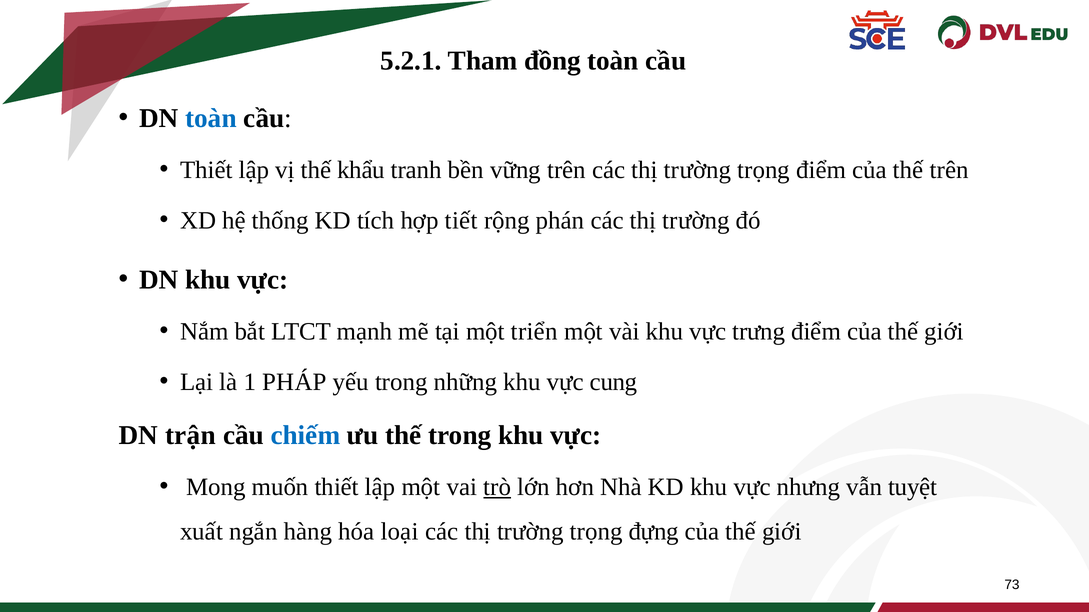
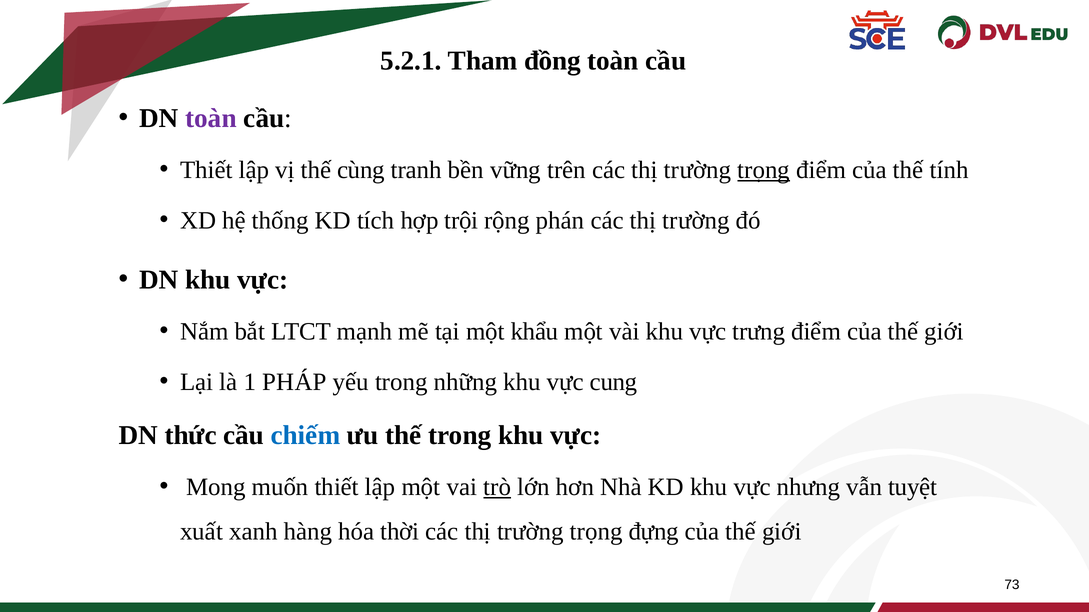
toàn colour: blue -> purple (211, 118)
khẩu: khẩu -> cùng (361, 170)
trọng underline: none -> present (764, 170)
thế trên: trên -> tính (949, 170)
tiết: tiết -> trội (461, 221)
triển: triển -> khẩu (535, 332)
trận: trận -> thức (191, 436)
ngắn: ngắn -> xanh (253, 532)
loại: loại -> thời (400, 532)
